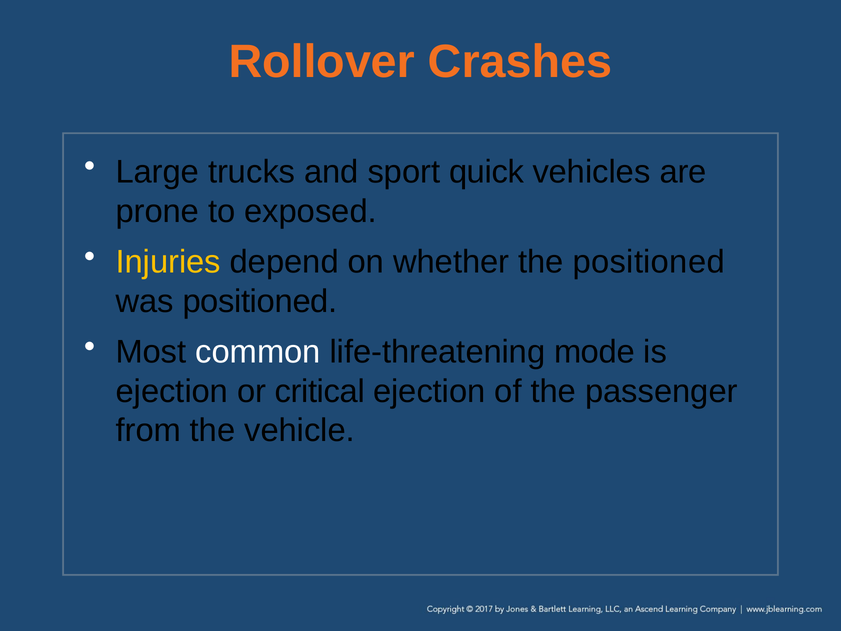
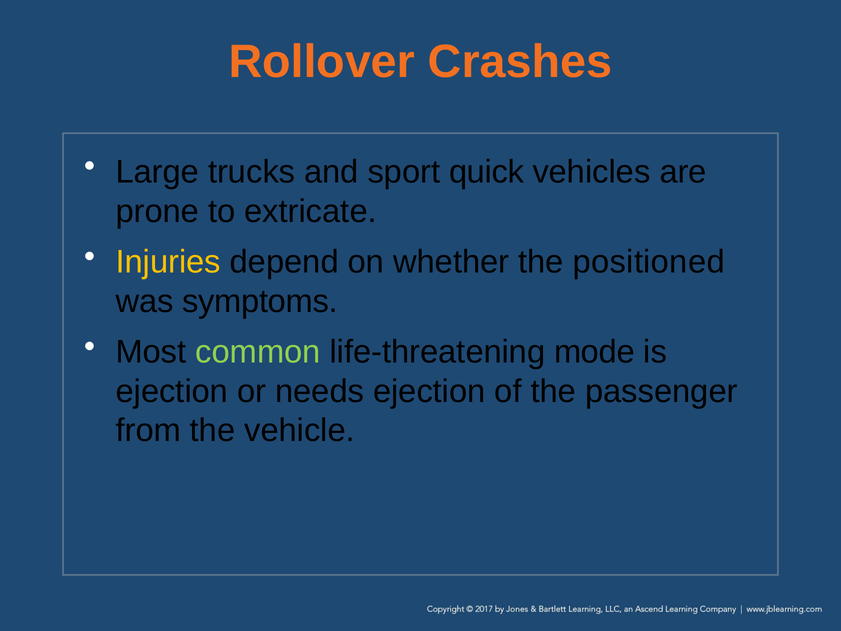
exposed: exposed -> extricate (311, 211)
was positioned: positioned -> symptoms (260, 301)
common colour: white -> light green (258, 352)
critical: critical -> needs (320, 391)
